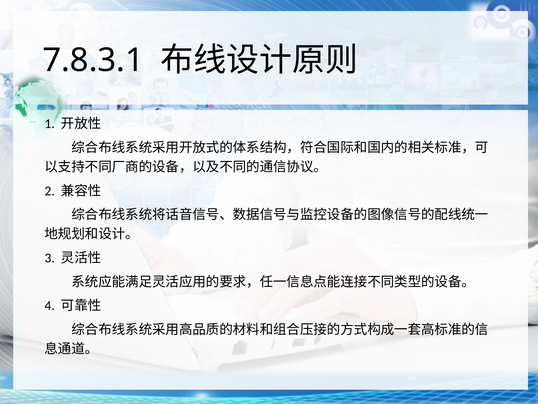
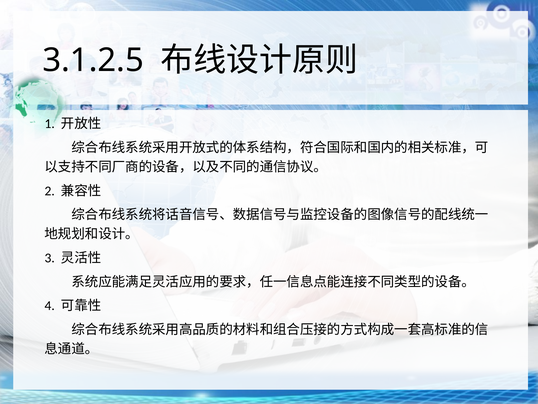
7.8.3.1: 7.8.3.1 -> 3.1.2.5 (93, 60)
